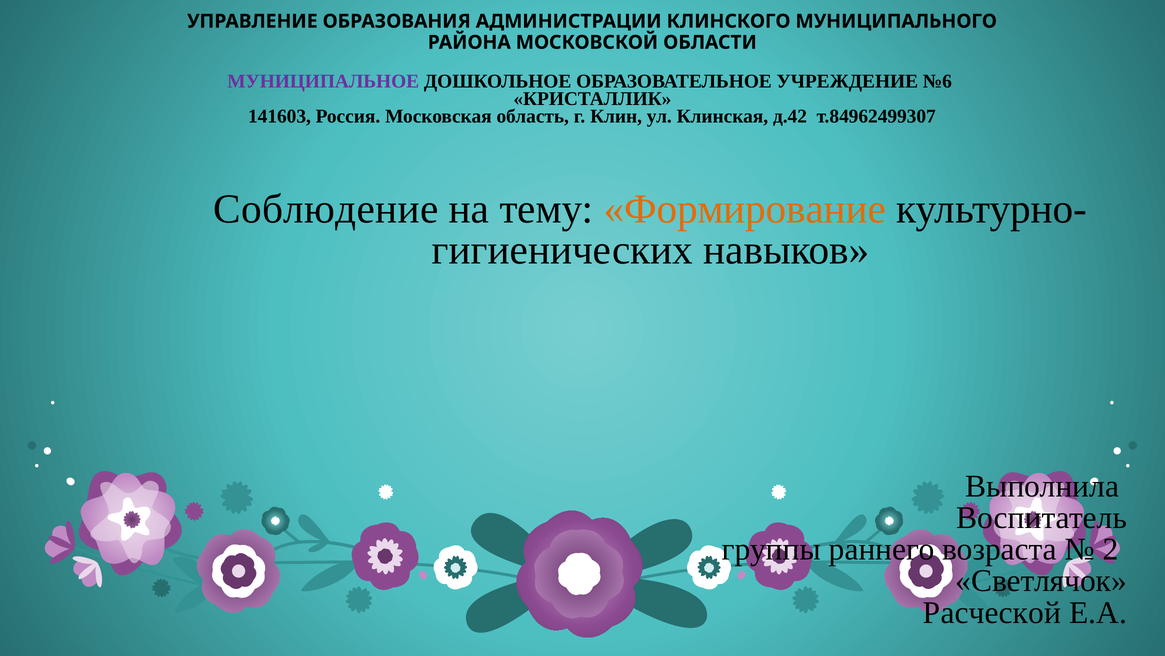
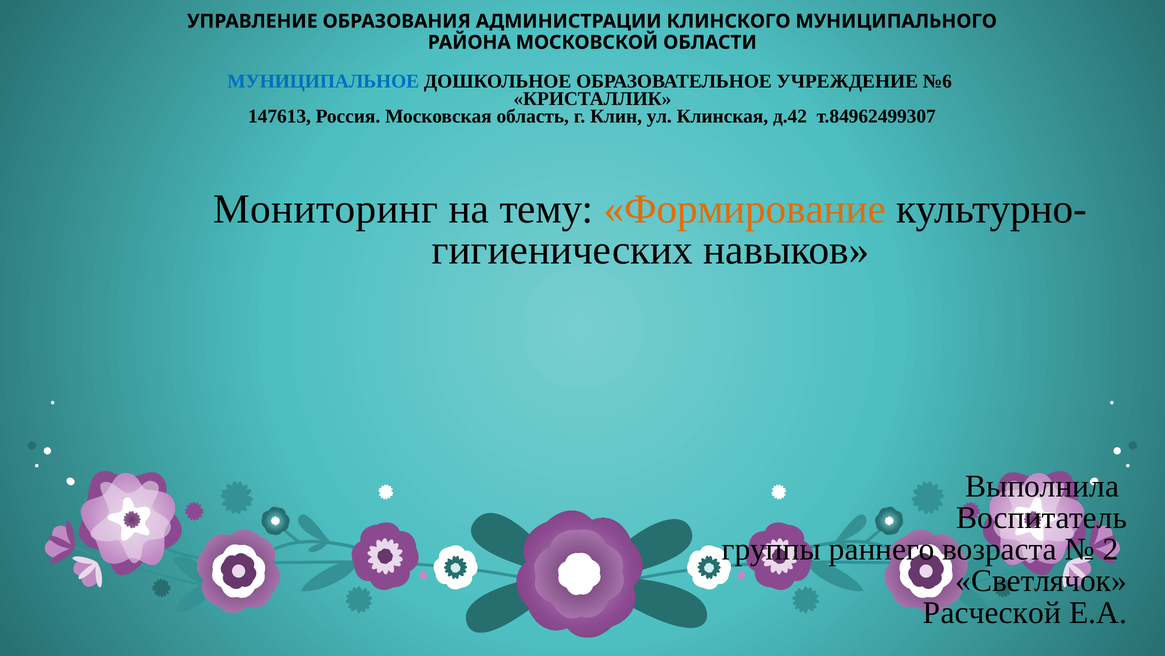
МУНИЦИПАЛЬНОЕ colour: purple -> blue (323, 81)
141603: 141603 -> 147613 (279, 116)
Соблюдение: Соблюдение -> Мониторинг (326, 209)
